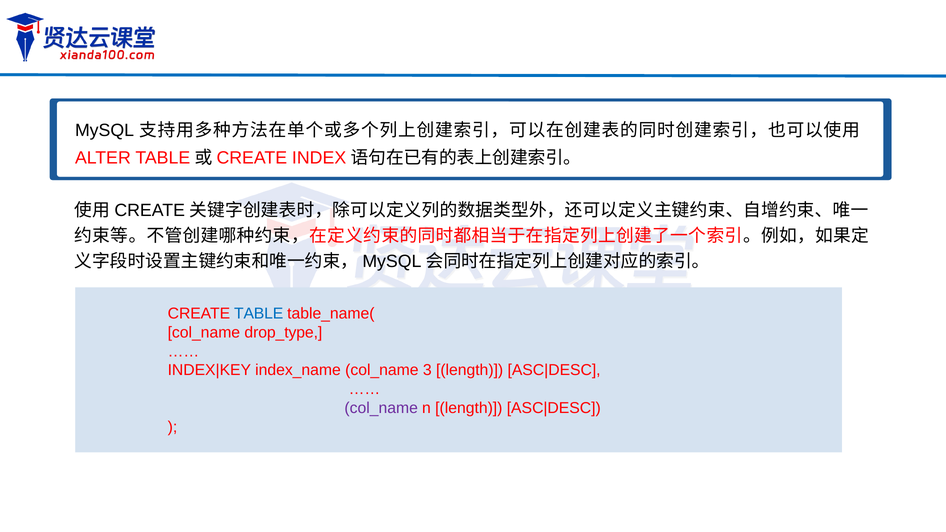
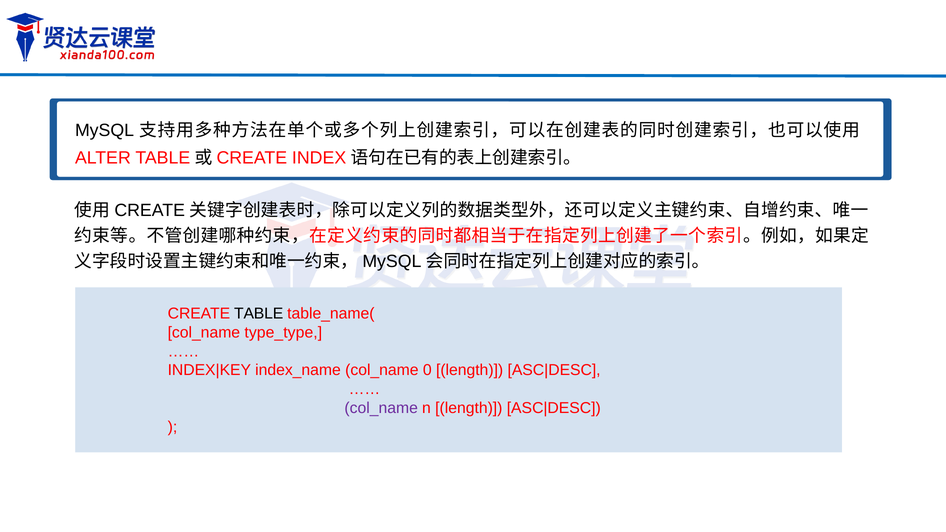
TABLE colour: blue -> black (259, 314)
drop_type: drop_type -> type_type (283, 333)
3: 3 -> 0 (427, 370)
